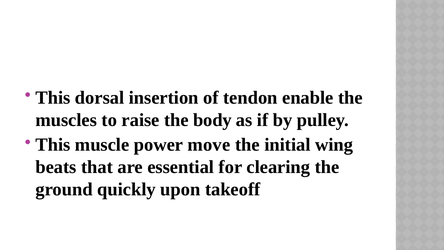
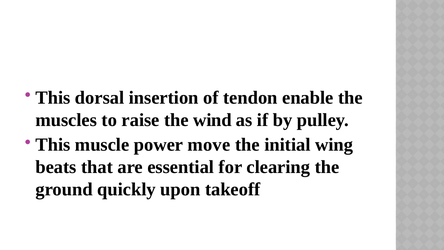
body: body -> wind (212, 120)
